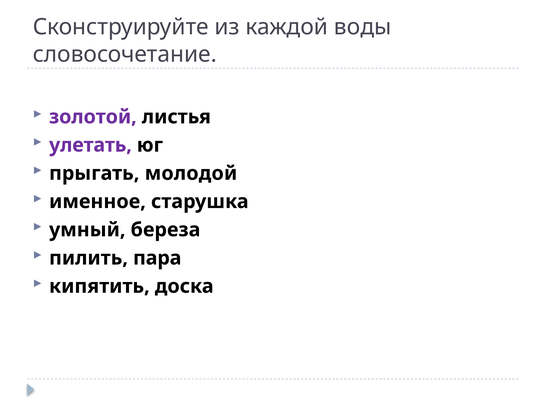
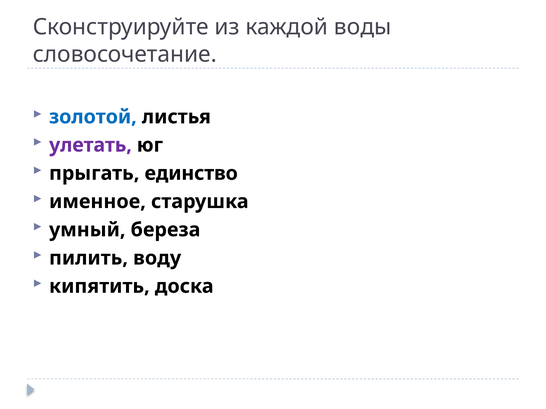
золотой colour: purple -> blue (93, 117)
молодой: молодой -> единство (191, 174)
пара: пара -> воду (157, 258)
